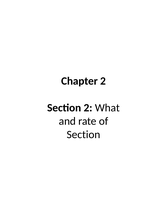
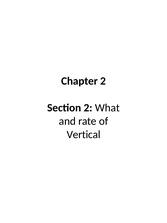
Section: Section -> Vertical (84, 134)
